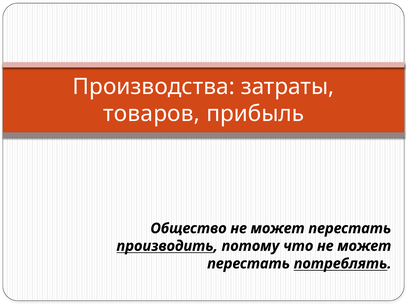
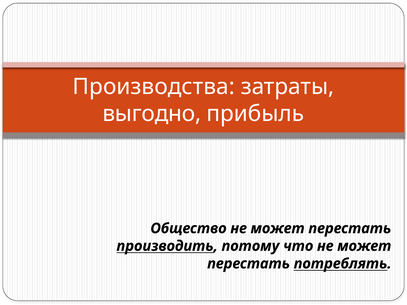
товаров: товаров -> выгодно (152, 114)
